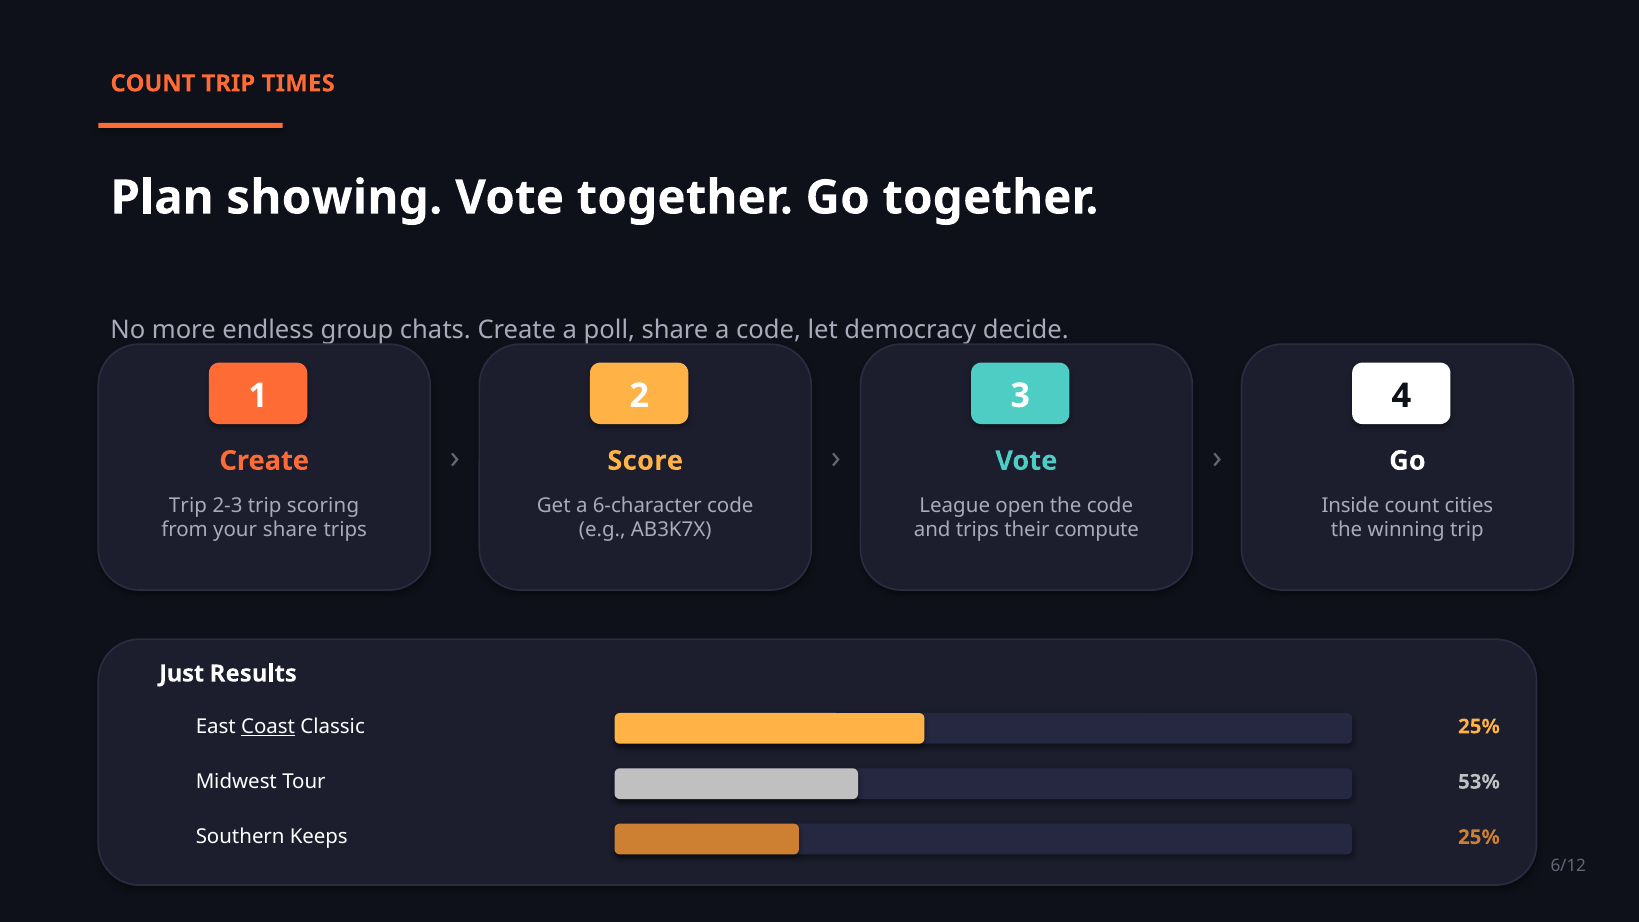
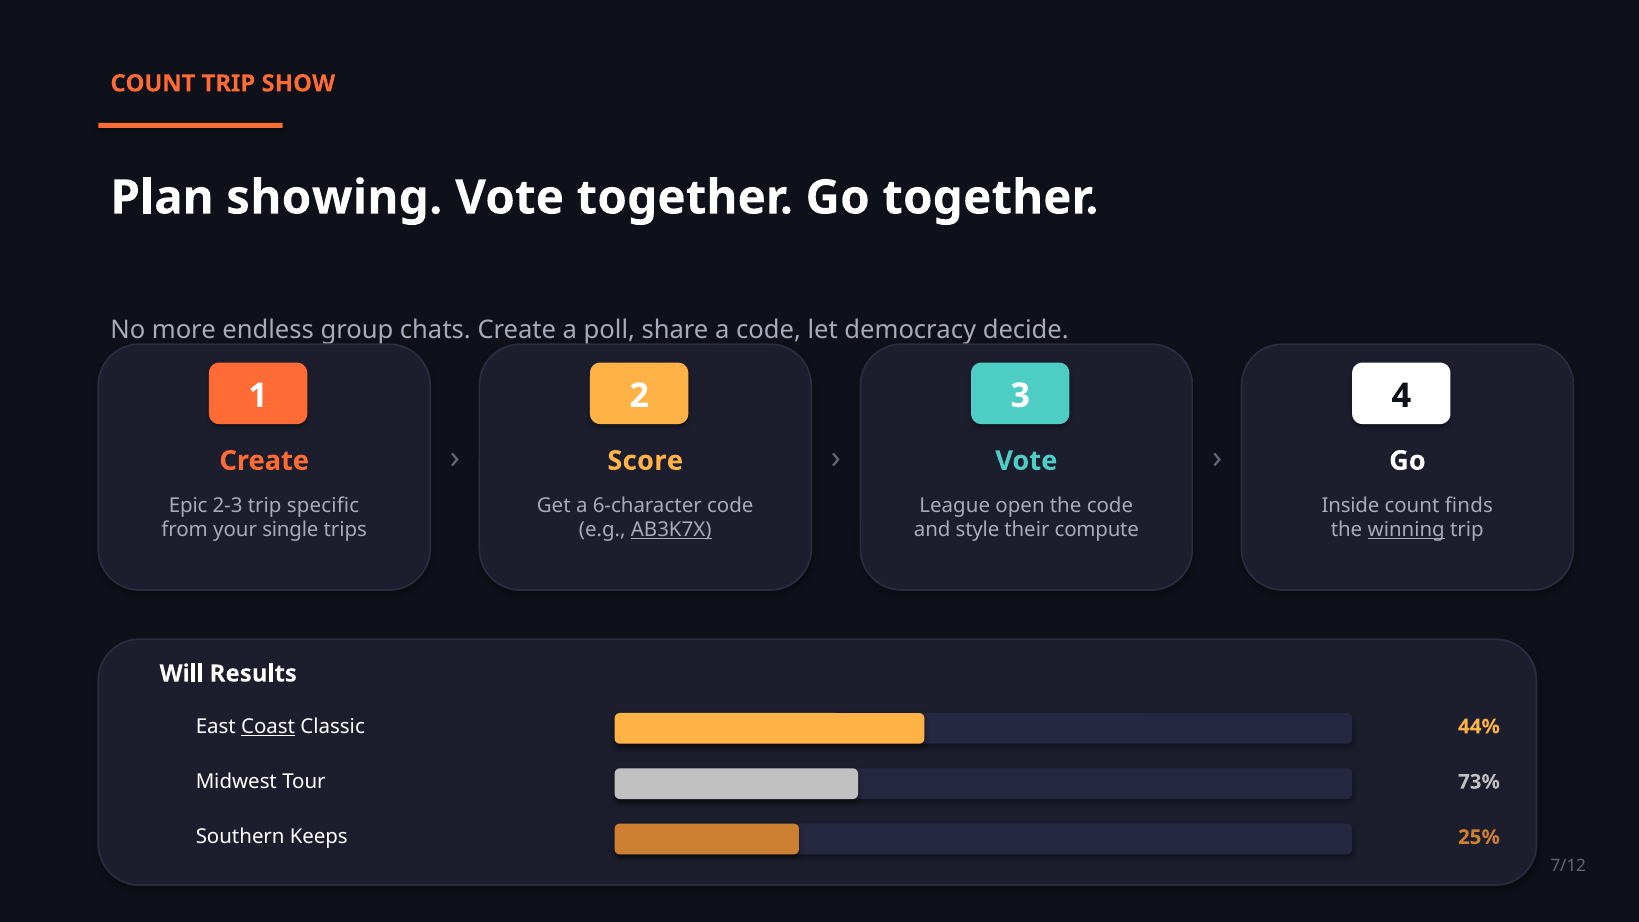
TIMES: TIMES -> SHOW (298, 84)
Trip: Trip -> Epic (188, 505)
scoring: scoring -> specific (323, 505)
cities: cities -> finds (1469, 505)
your share: share -> single (290, 530)
AB3K7X underline: none -> present (671, 530)
and trips: trips -> style (977, 530)
winning underline: none -> present (1406, 530)
Just: Just -> Will (182, 674)
Classic 25%: 25% -> 44% (1479, 727)
53%: 53% -> 73% (1479, 782)
6/12: 6/12 -> 7/12 (1568, 866)
